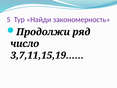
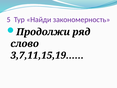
число: число -> слово (25, 44)
